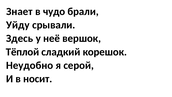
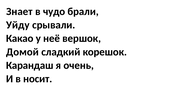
Здесь: Здесь -> Какао (20, 38)
Тёплой: Тёплой -> Домой (22, 52)
Неудобно: Неудобно -> Карандаш (30, 65)
серой: серой -> очень (79, 65)
